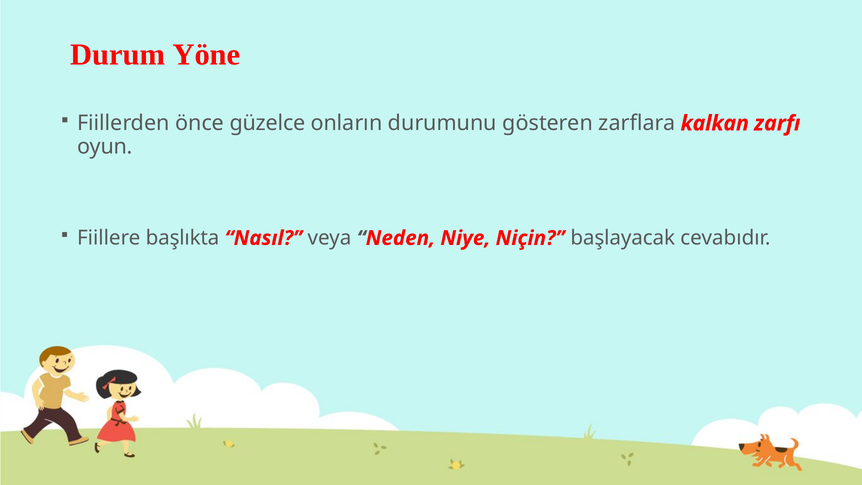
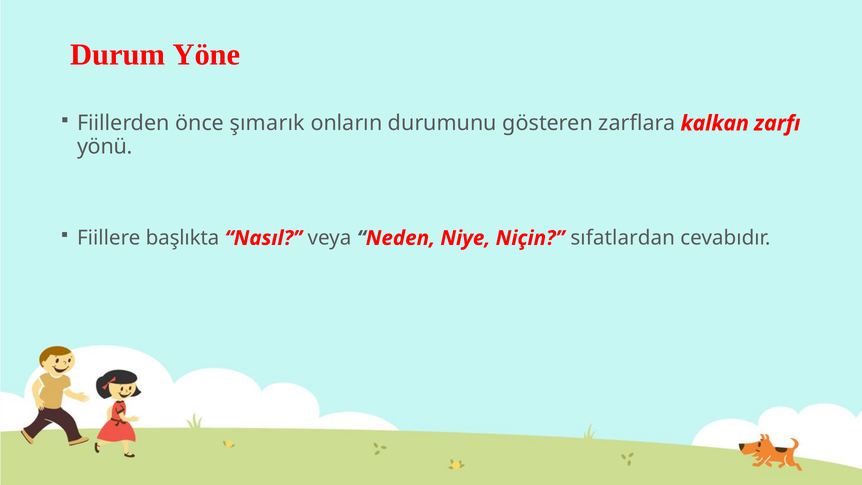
güzelce: güzelce -> şımarık (267, 123)
oyun: oyun -> yönü (105, 147)
başlayacak: başlayacak -> sıfatlardan (623, 238)
